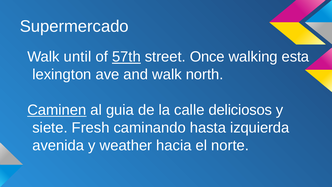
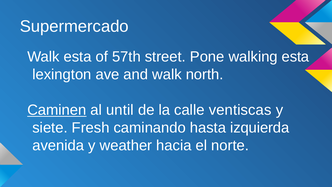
Walk until: until -> esta (78, 57)
57th underline: present -> none (126, 57)
Once: Once -> Pone (207, 57)
guia: guia -> until (120, 110)
deliciosos: deliciosos -> ventiscas (240, 110)
